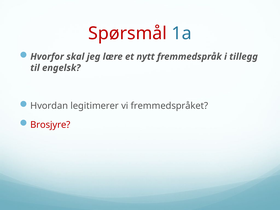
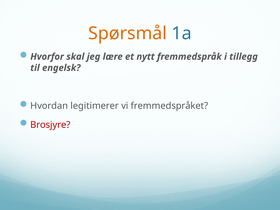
Spørsmål colour: red -> orange (128, 33)
